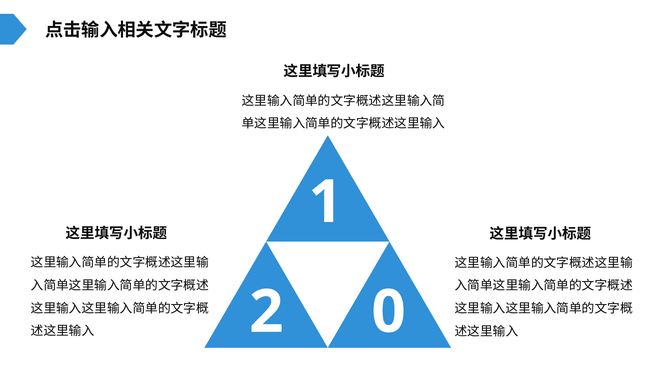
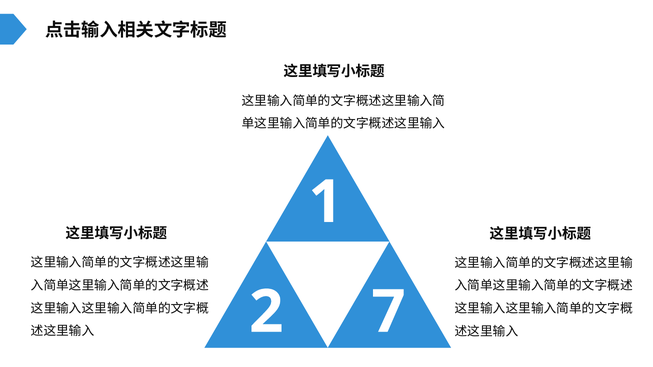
0: 0 -> 7 (389, 312)
